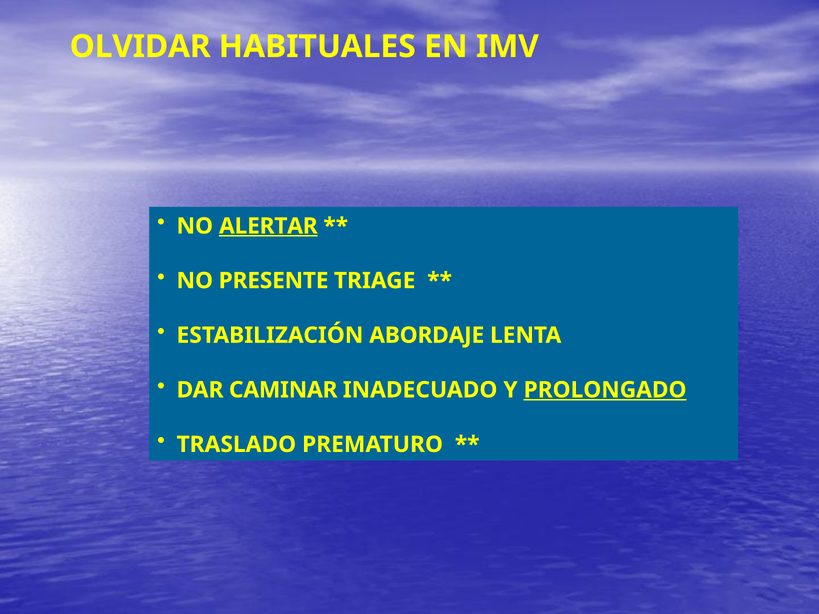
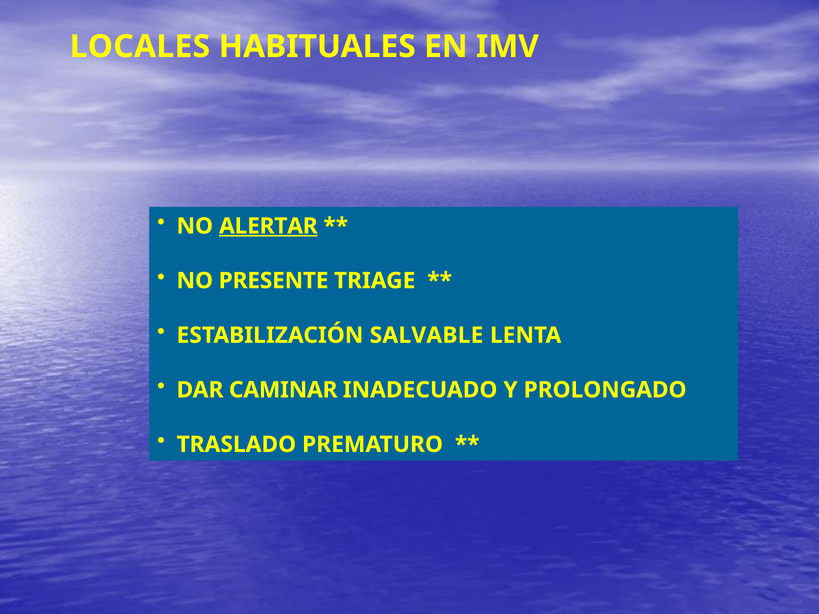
OLVIDAR: OLVIDAR -> LOCALES (140, 47)
ABORDAJE: ABORDAJE -> SALVABLE (427, 335)
PROLONGADO underline: present -> none (605, 390)
